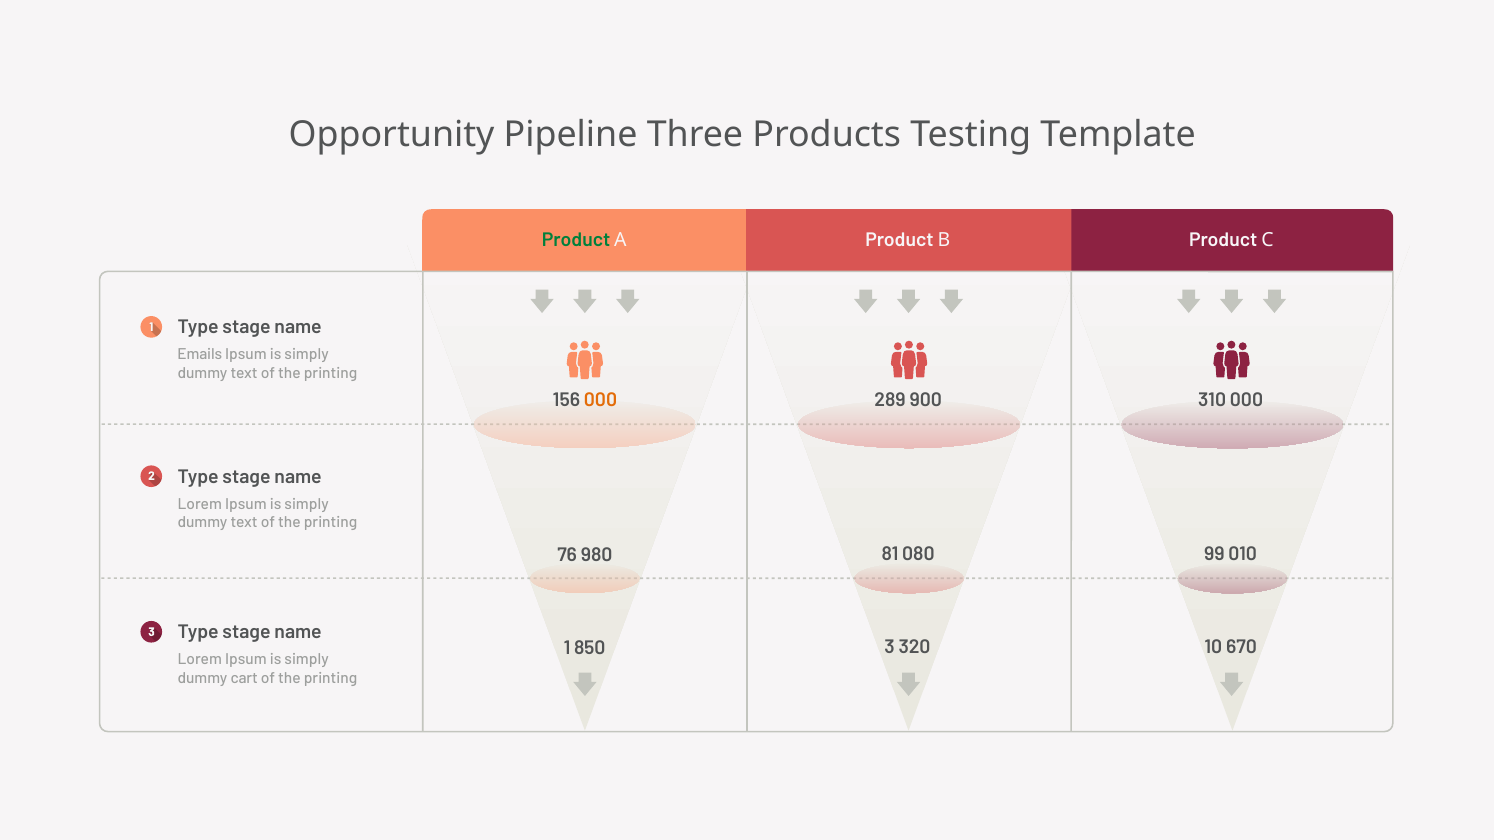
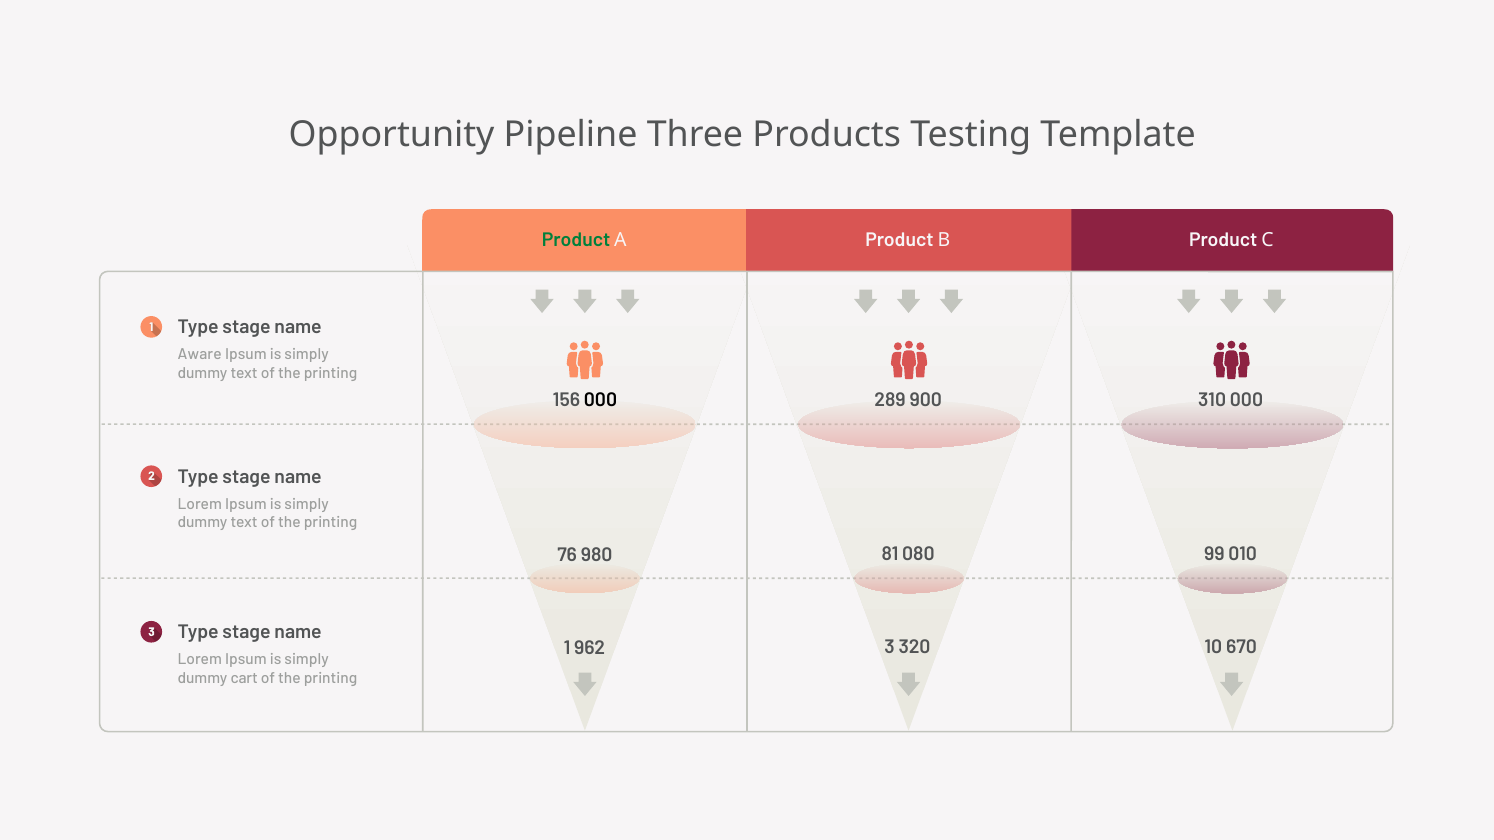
Emails: Emails -> Aware (200, 355)
000 colour: orange -> black (601, 401)
850: 850 -> 962 (590, 648)
